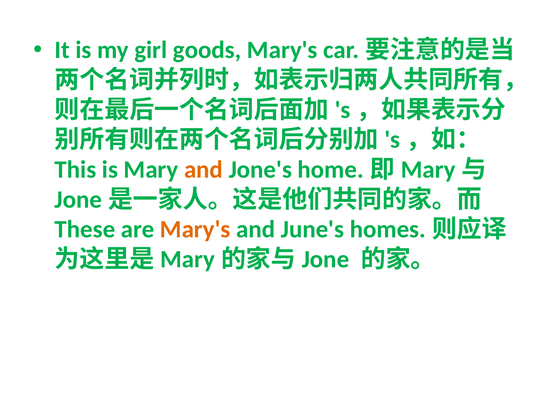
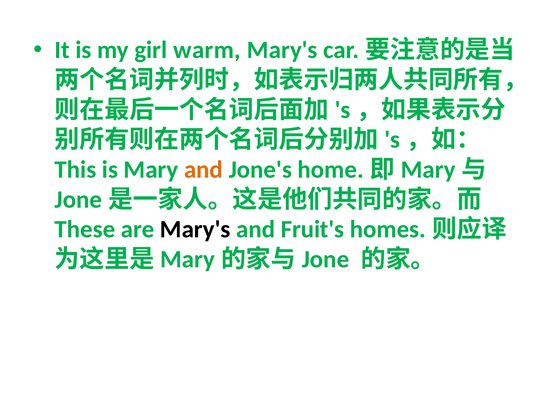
goods: goods -> warm (207, 50)
Mary's colour: orange -> black (195, 229)
June's: June's -> Fruit's (312, 229)
